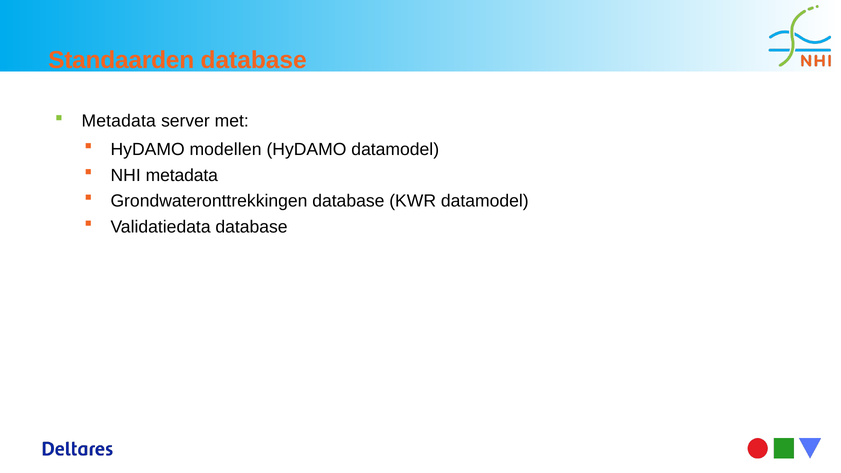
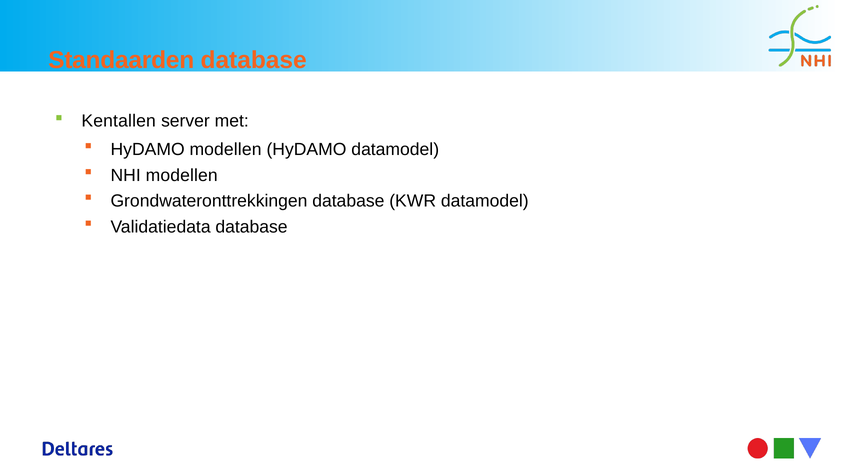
Metadata: Metadata -> Kentallen (119, 121)
NHI metadata: metadata -> modellen (182, 175)
